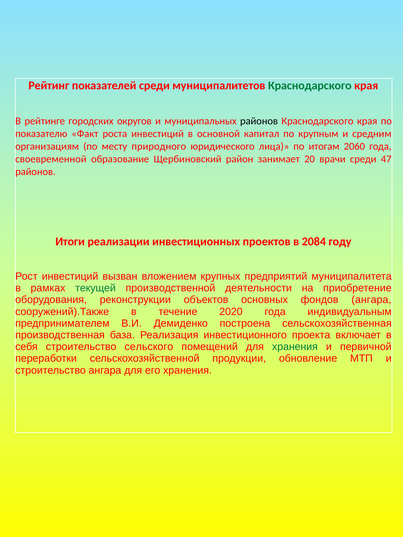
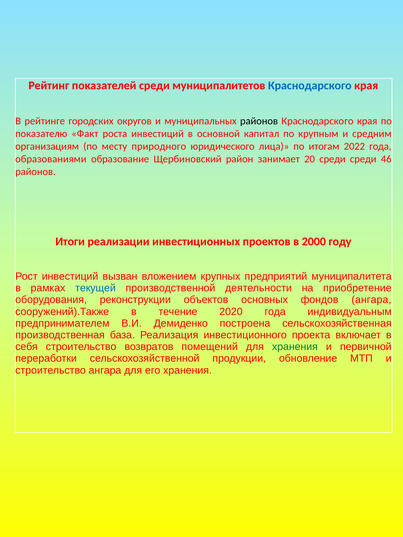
Краснодарского colour: green -> blue (310, 86)
2060: 2060 -> 2022 (354, 146)
своевременной: своевременной -> образованиями (51, 159)
20 врачи: врачи -> среди (332, 159)
47: 47 -> 46 (386, 159)
2084: 2084 -> 2000 (314, 242)
текущей colour: green -> blue (96, 288)
сельского: сельского -> возвратов (149, 347)
